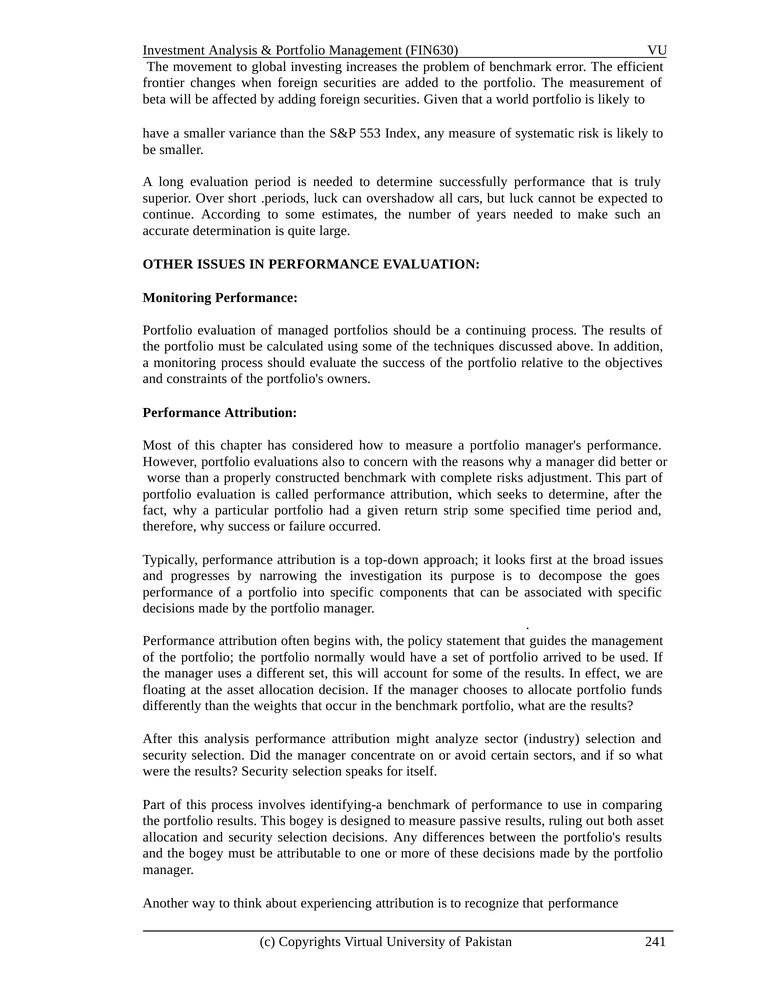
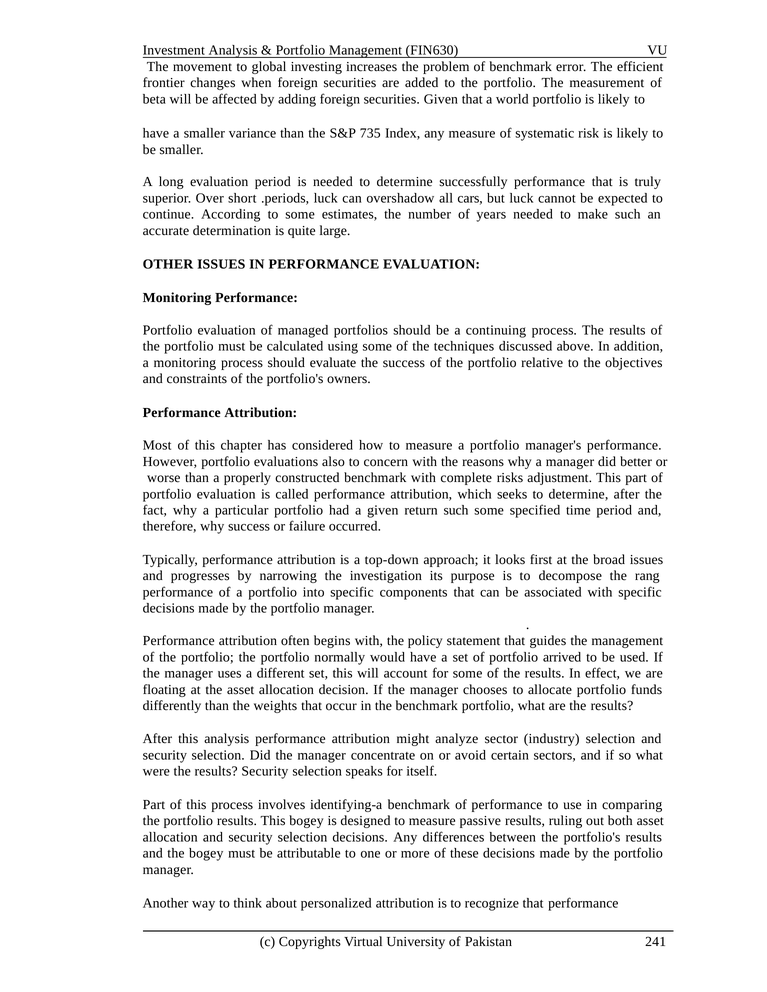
553: 553 -> 735 (370, 133)
return strip: strip -> such (456, 511)
goes: goes -> rang (647, 576)
experiencing: experiencing -> personalized (336, 904)
